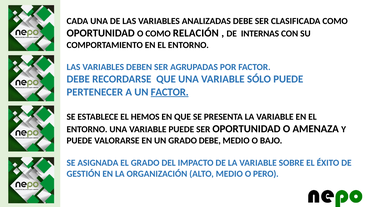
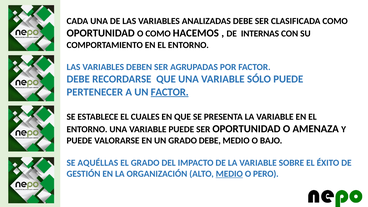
RELACIÓN: RELACIÓN -> HACEMOS (196, 33)
HEMOS: HEMOS -> CUALES (145, 117)
ASIGNADA: ASIGNADA -> AQUÉLLAS (98, 163)
MEDIO underline: none -> present (229, 174)
